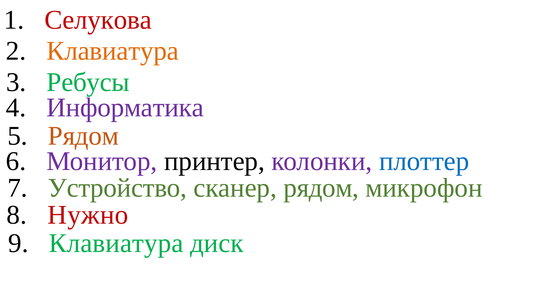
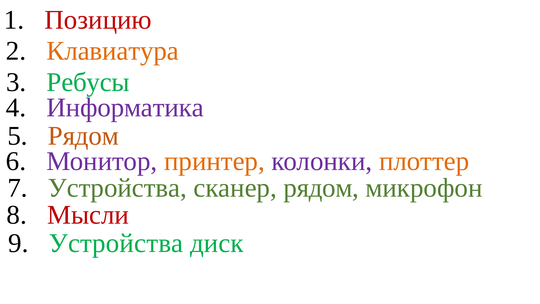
Селукова: Селукова -> Позицию (98, 20)
принтер colour: black -> orange (215, 161)
плоттер colour: blue -> orange (424, 161)
7 Устройство: Устройство -> Устройства (117, 188)
Нужно: Нужно -> Мысли (88, 215)
9 Клавиатура: Клавиатура -> Устройства (116, 243)
